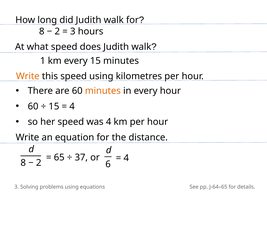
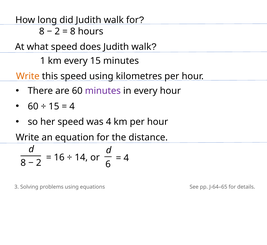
3: 3 -> 8 (73, 31)
minutes colour: orange -> purple (103, 91)
65: 65 -> 16 (59, 157)
37: 37 -> 14 (81, 157)
